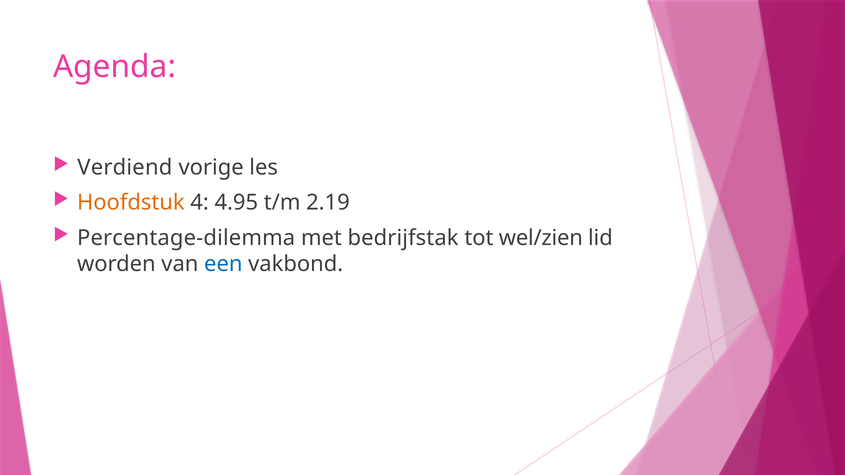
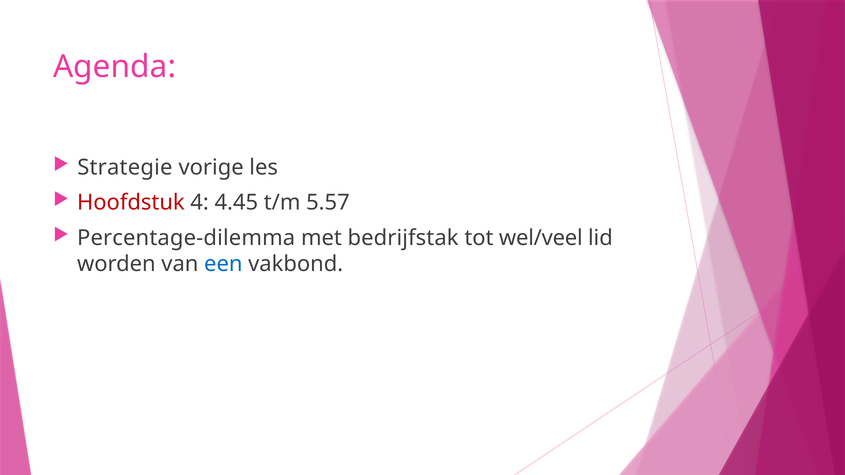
Verdiend: Verdiend -> Strategie (125, 168)
Hoofdstuk colour: orange -> red (131, 203)
4.95: 4.95 -> 4.45 (236, 203)
2.19: 2.19 -> 5.57 (328, 203)
wel/zien: wel/zien -> wel/veel (541, 238)
